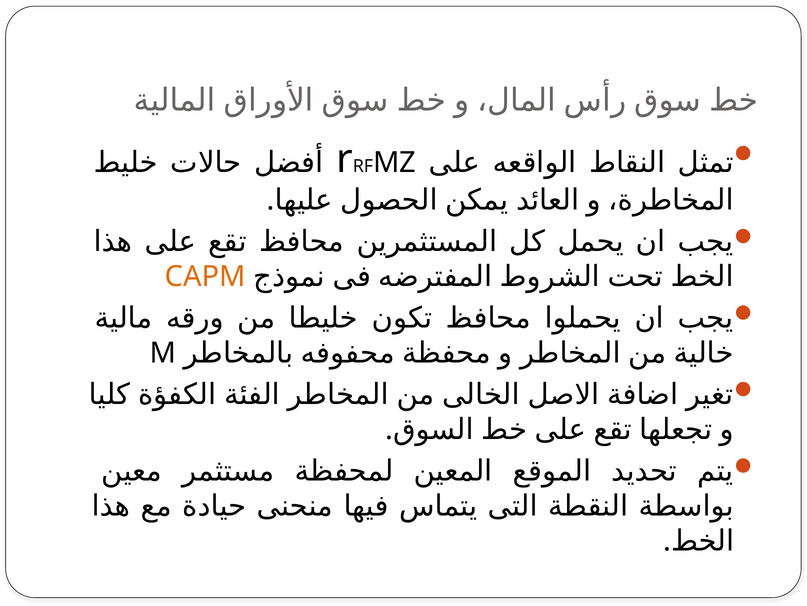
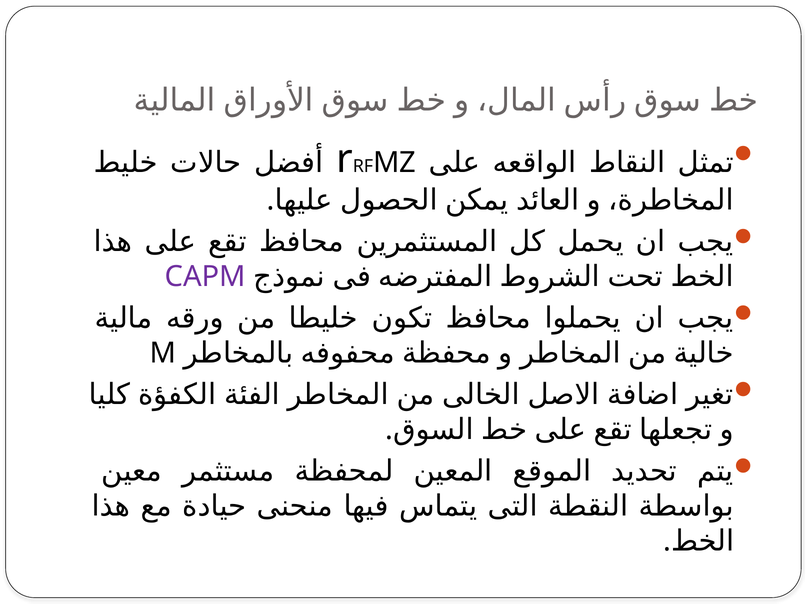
CAPM colour: orange -> purple (205, 276)
